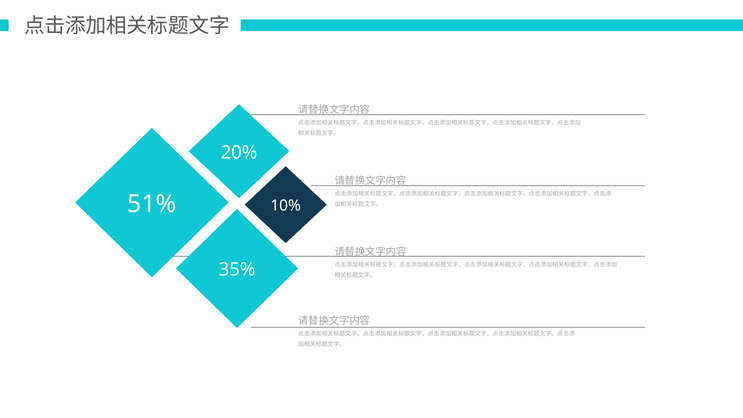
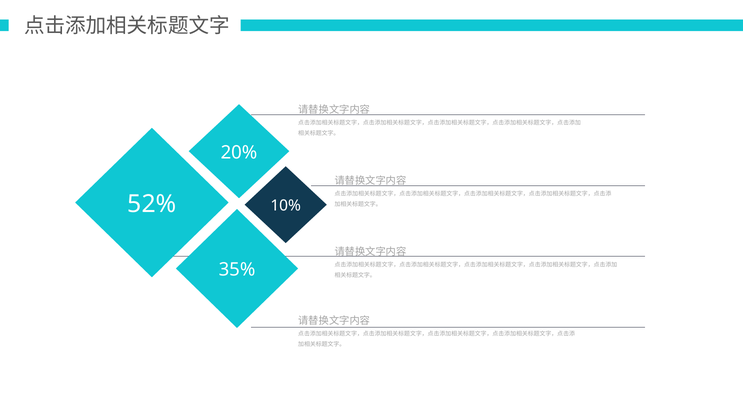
51%: 51% -> 52% (152, 204)
